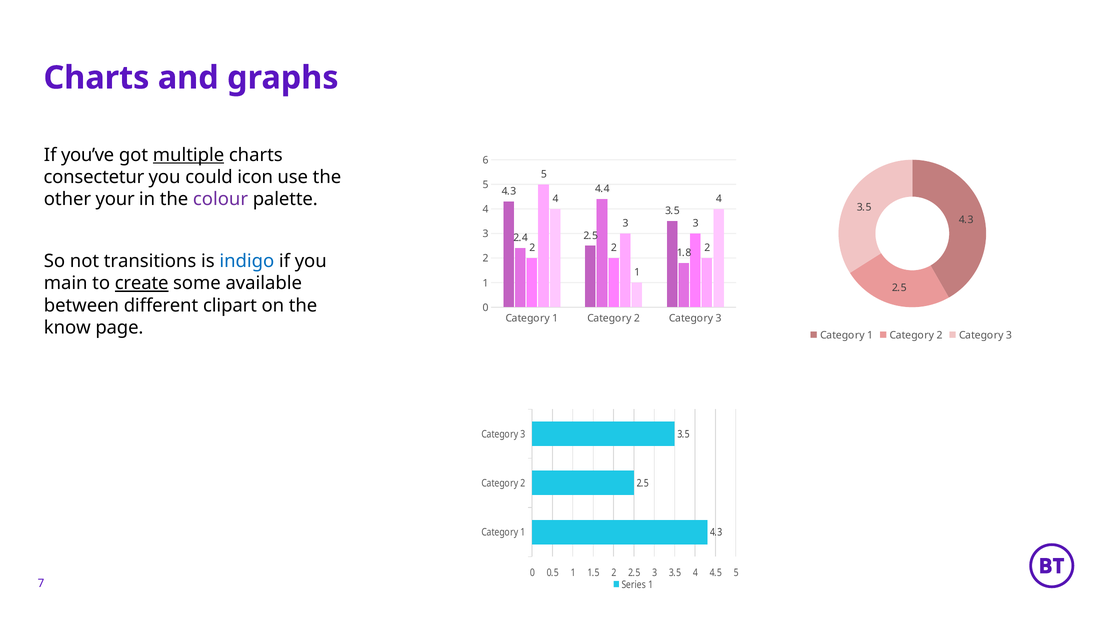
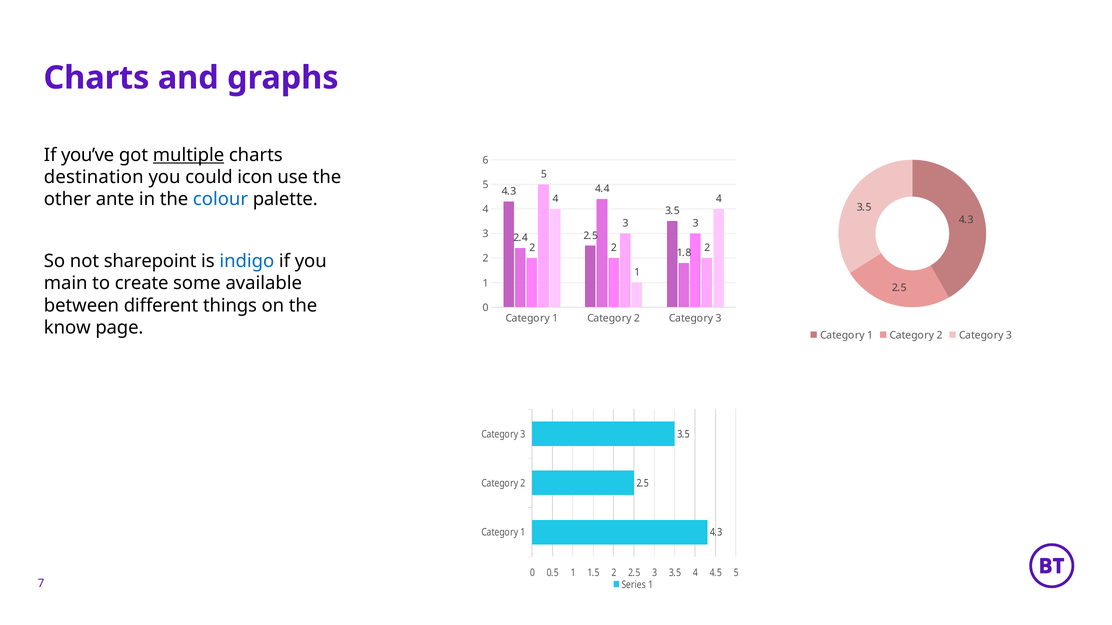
consectetur: consectetur -> destination (94, 177)
your: your -> ante (115, 200)
colour colour: purple -> blue (221, 200)
transitions: transitions -> sharepoint (150, 261)
create underline: present -> none (142, 284)
clipart: clipart -> things (230, 306)
